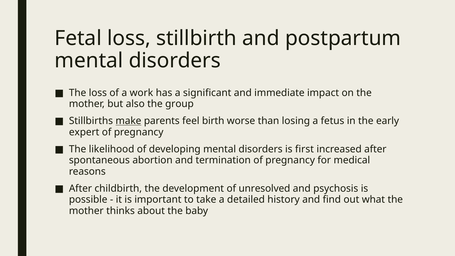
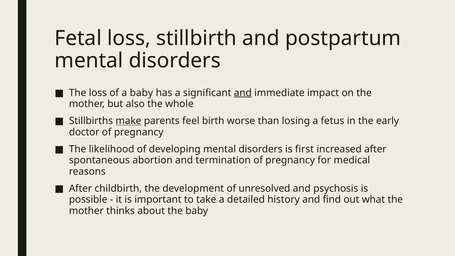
a work: work -> baby (141, 93)
and underline: none -> present (243, 93)
group: group -> whole (179, 104)
expert: expert -> doctor (84, 132)
